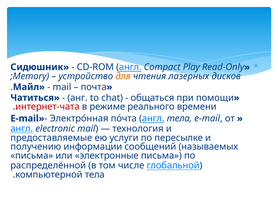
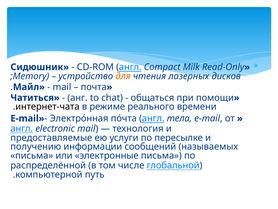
Play: Play -> Milk (191, 67)
интернет-чата colour: red -> black (47, 106)
компьютерной тела: тела -> путь (95, 174)
